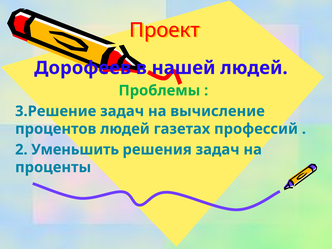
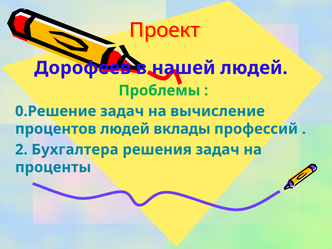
3.Решение: 3.Решение -> 0.Решение (56, 111)
газетах: газетах -> вклады (182, 129)
Уменьшить: Уменьшить -> Бухгалтера (75, 150)
